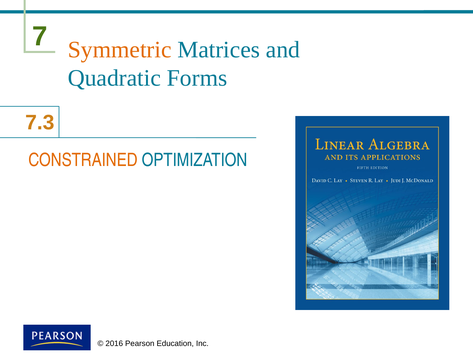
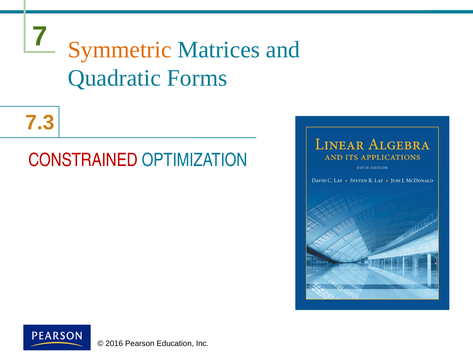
CONSTRAINED colour: orange -> red (83, 161)
